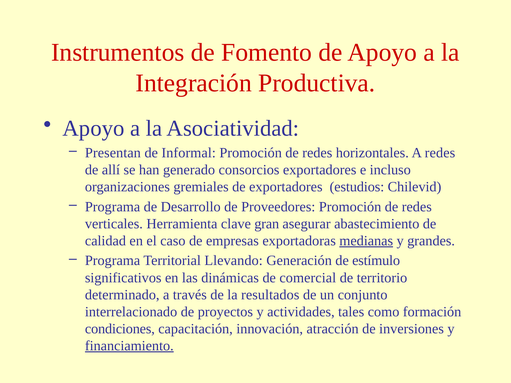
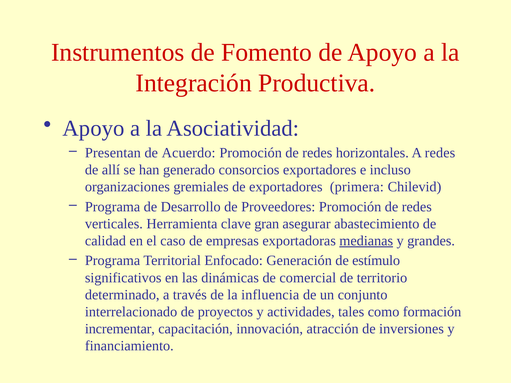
Informal: Informal -> Acuerdo (189, 153)
estudios: estudios -> primera (357, 187)
Llevando: Llevando -> Enfocado (234, 261)
resultados: resultados -> influencia (270, 295)
condiciones: condiciones -> incrementar (120, 329)
financiamiento underline: present -> none (129, 346)
